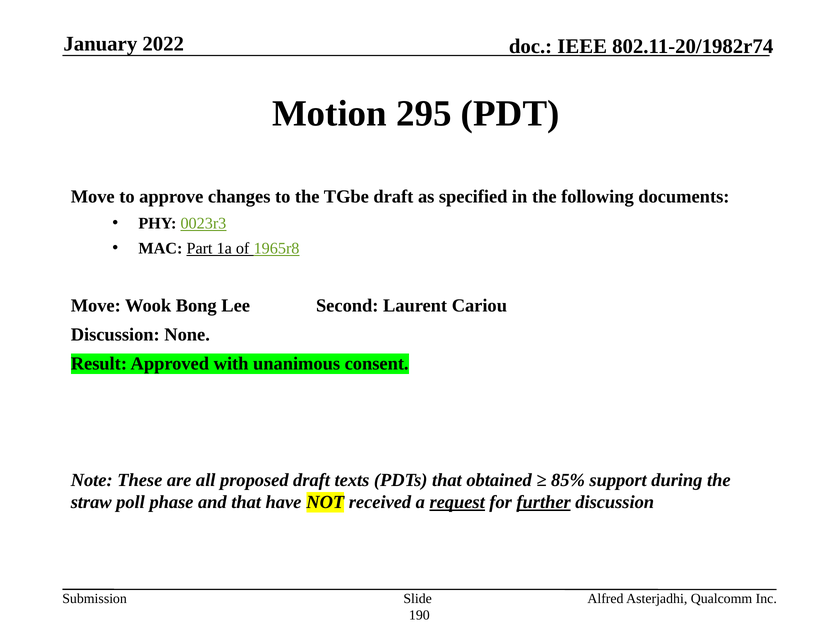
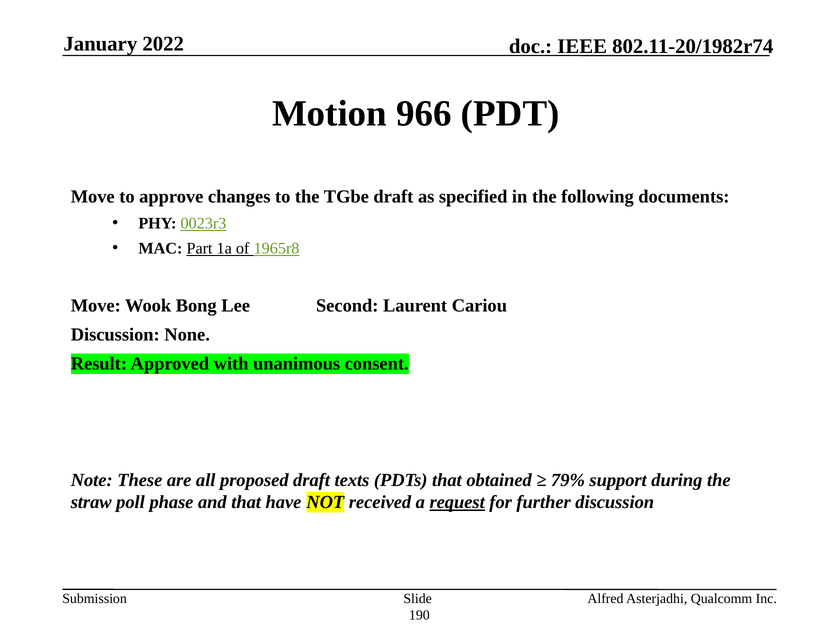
295: 295 -> 966 (424, 113)
85%: 85% -> 79% (568, 480)
further underline: present -> none (544, 502)
